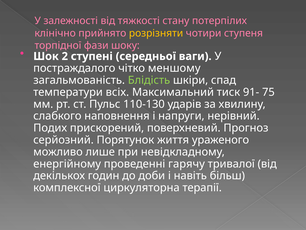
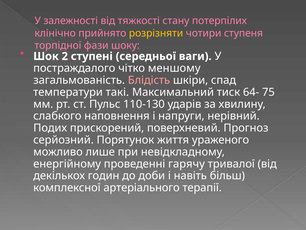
Блідість colour: light green -> pink (149, 80)
всіх: всіх -> такі (117, 92)
91-: 91- -> 64- (251, 92)
циркуляторна: циркуляторна -> артеріального (142, 187)
